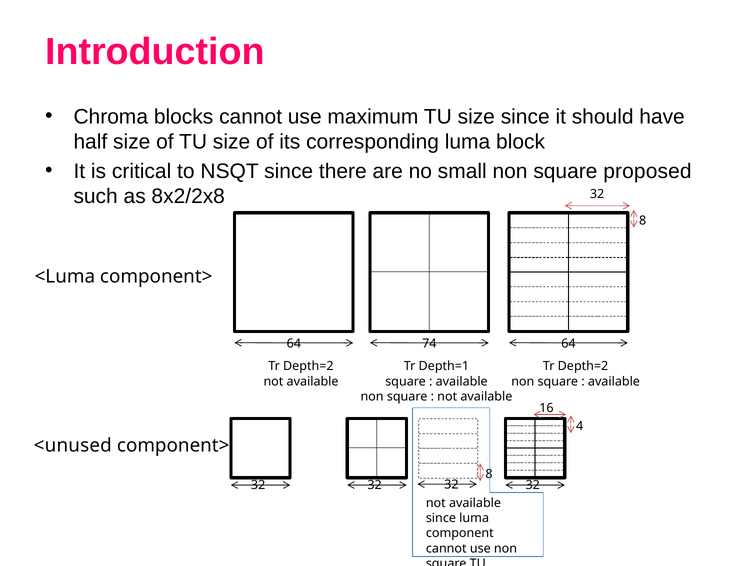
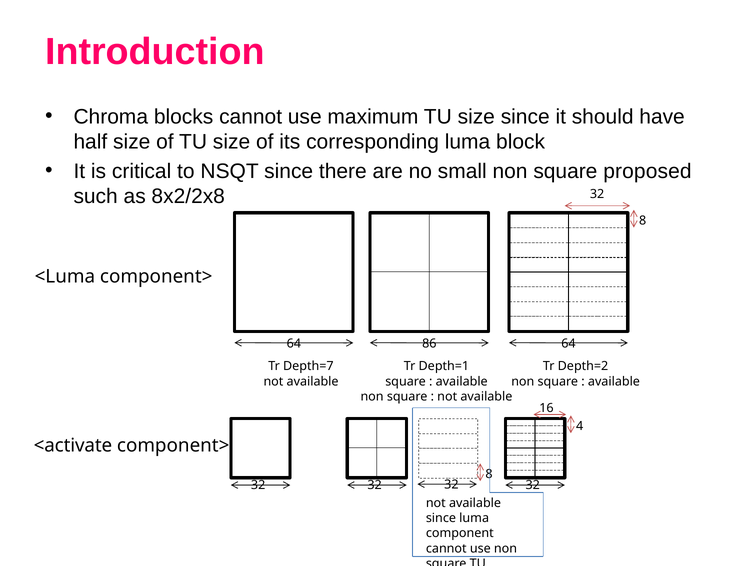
74: 74 -> 86 (429, 343)
Depth=2: Depth=2 -> Depth=7 (308, 366)
<unused: <unused -> <activate (73, 445)
